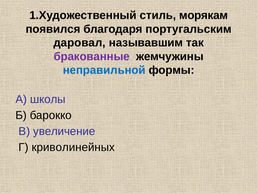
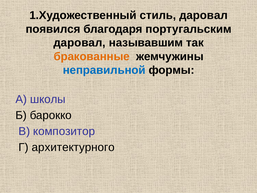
стиль морякам: морякам -> даровал (203, 15)
бракованные colour: purple -> orange (92, 56)
увеличение: увеличение -> композитор (64, 131)
криволинейных: криволинейных -> архитектурного (73, 147)
